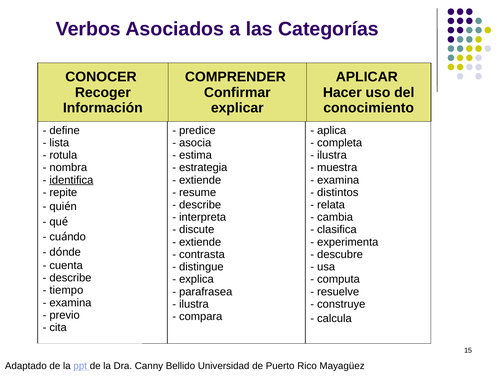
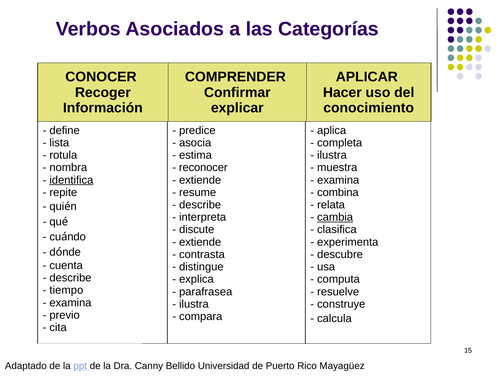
estrategia: estrategia -> reconocer (203, 167)
distintos: distintos -> combina (338, 192)
cambia underline: none -> present (335, 217)
